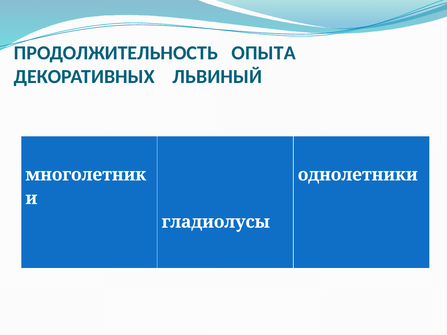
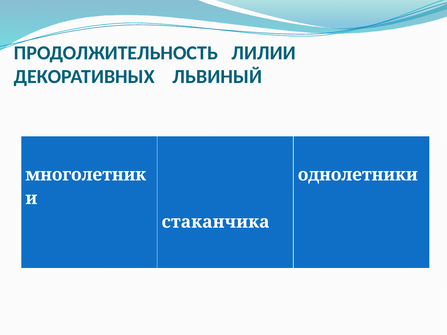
ОПЫТА: ОПЫТА -> ЛИЛИИ (264, 53)
гладиолусы: гладиолусы -> стаканчика (216, 222)
